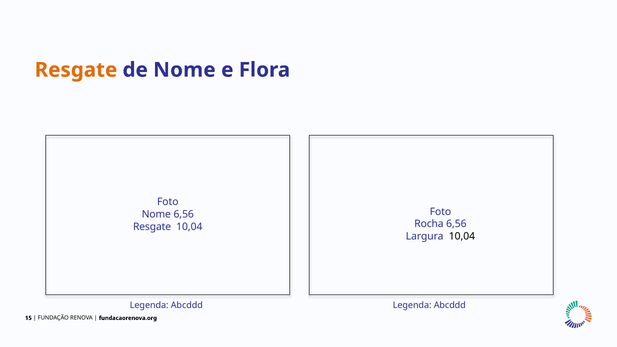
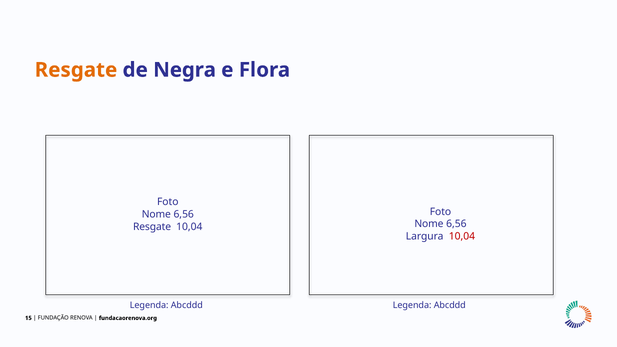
de Nome: Nome -> Negra (185, 70)
Rocha: Rocha -> Nome (429, 224)
10,04 colour: black -> red (462, 236)
